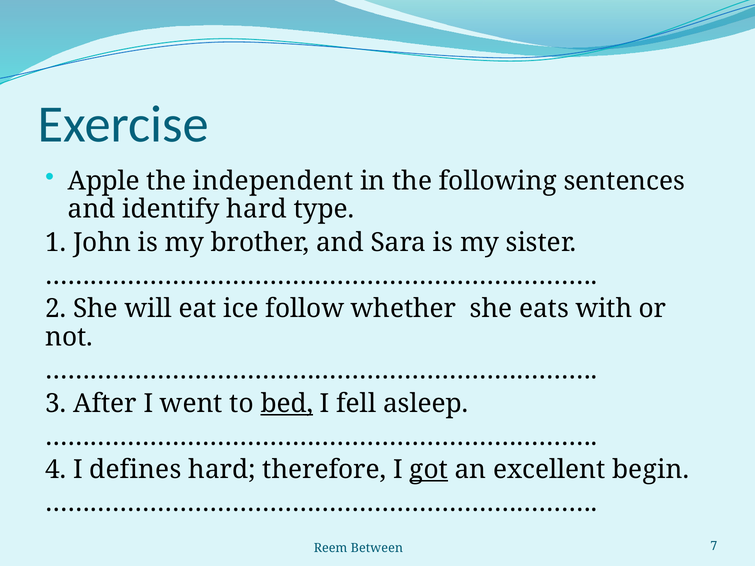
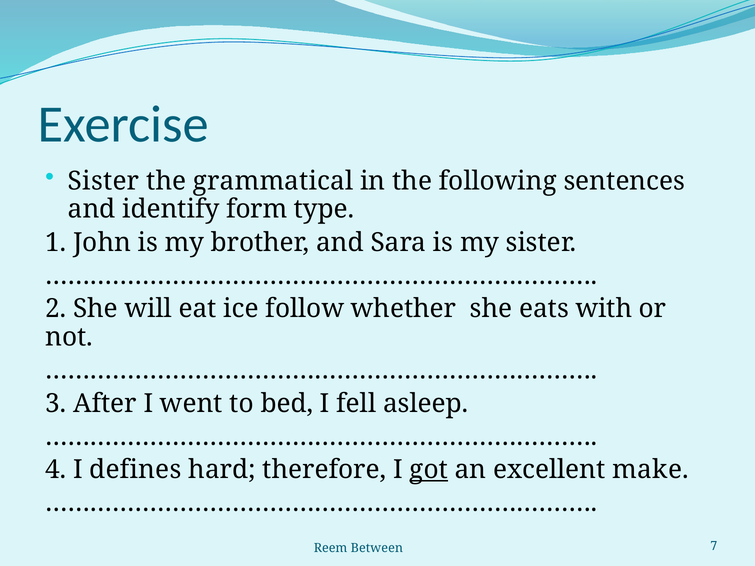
Apple: Apple -> Sister (104, 181)
independent: independent -> grammatical (273, 181)
identify hard: hard -> form (257, 209)
bed underline: present -> none (287, 404)
begin: begin -> make (651, 470)
